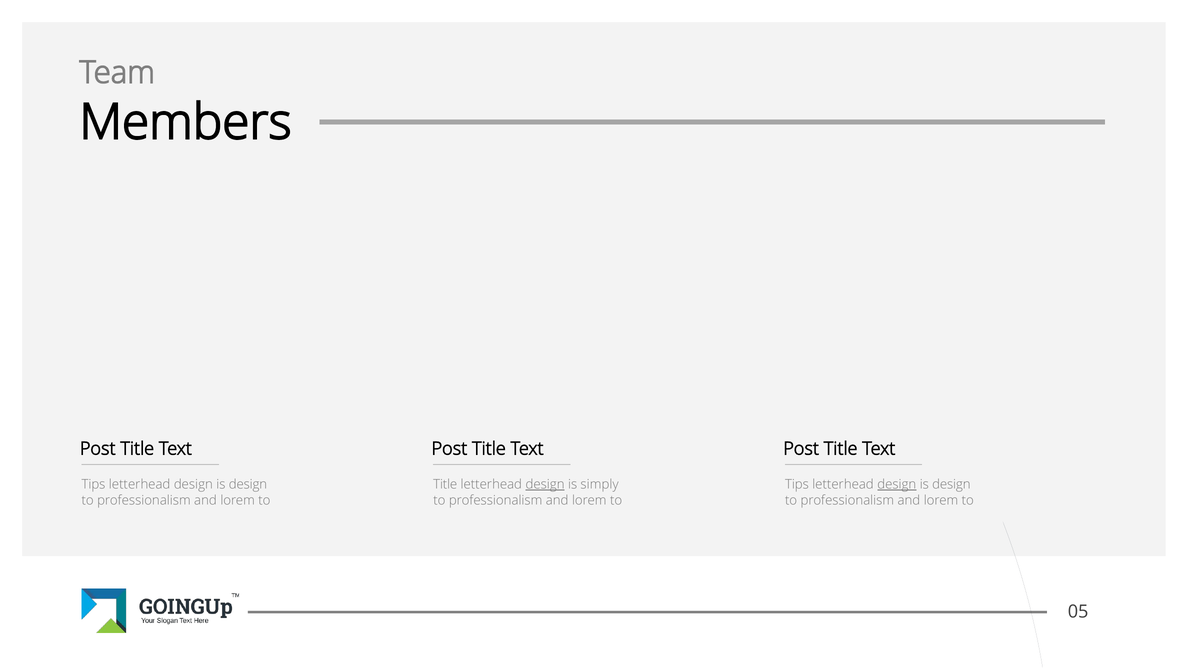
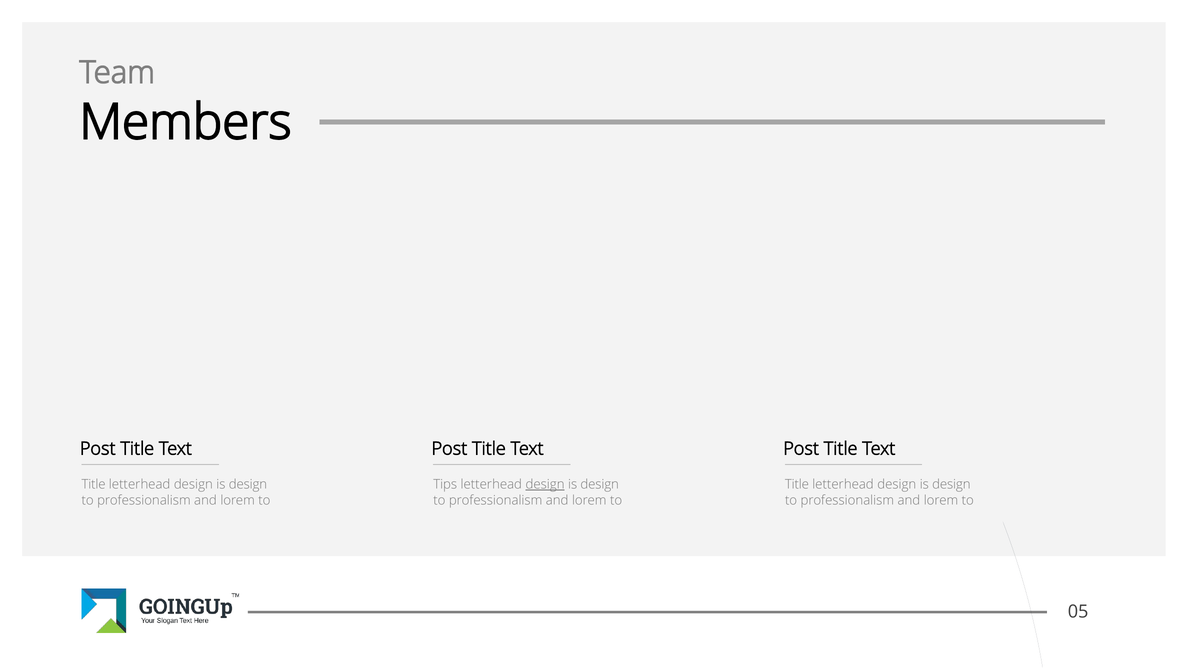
Tips: Tips -> Title (94, 485)
Title: Title -> Tips (445, 485)
simply: simply -> design (600, 485)
Tips: Tips -> Title (797, 485)
design underline: present -> none (897, 485)
